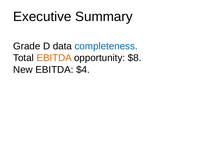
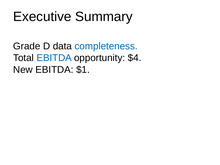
EBITDA colour: orange -> blue (54, 58)
$8: $8 -> $4 (135, 58)
$4: $4 -> $1 (83, 70)
